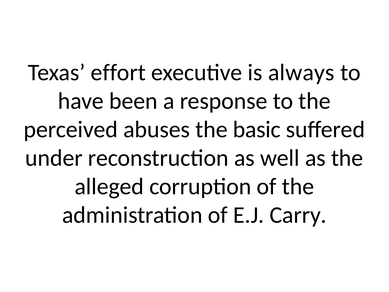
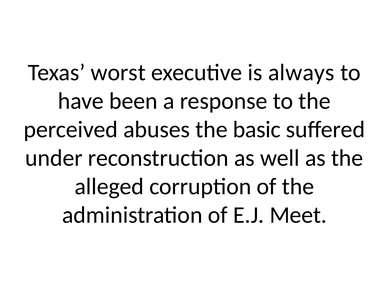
effort: effort -> worst (118, 72)
Carry: Carry -> Meet (298, 215)
